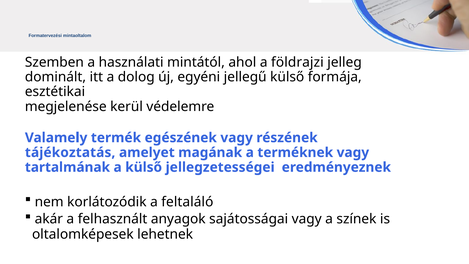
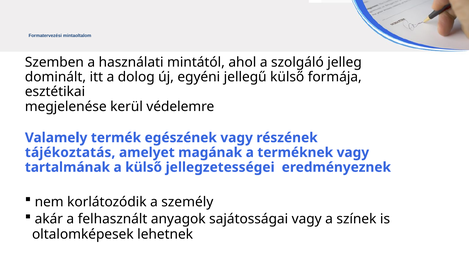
földrajzi: földrajzi -> szolgáló (297, 62)
feltaláló: feltaláló -> személy (187, 202)
